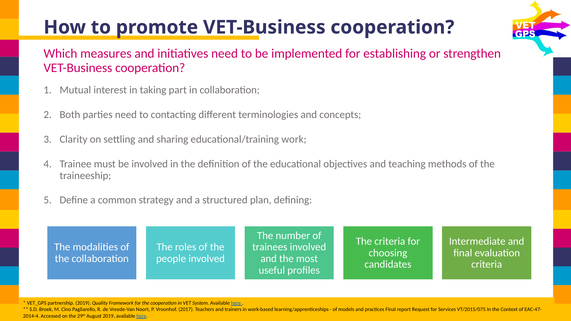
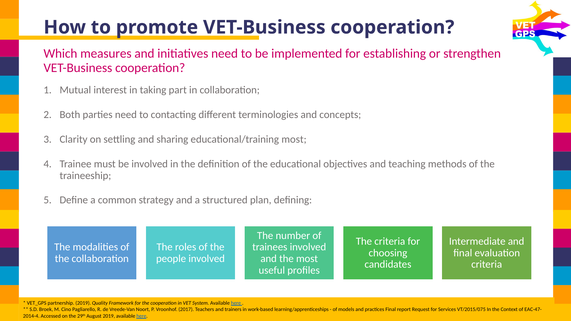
educational/training work: work -> most (294, 139)
